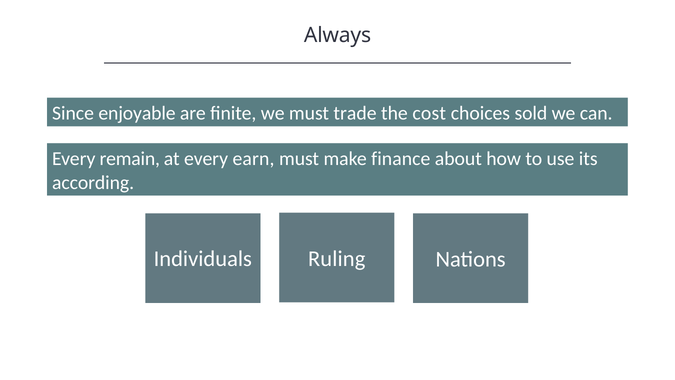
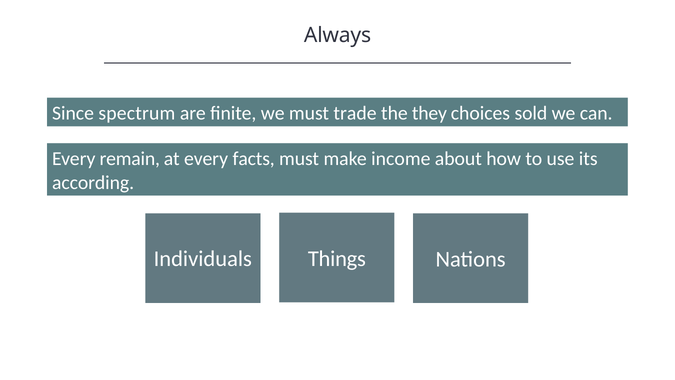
enjoyable: enjoyable -> spectrum (137, 113)
cost: cost -> they (429, 113)
earn: earn -> facts (254, 159)
finance: finance -> income (401, 159)
Ruling: Ruling -> Things (337, 259)
